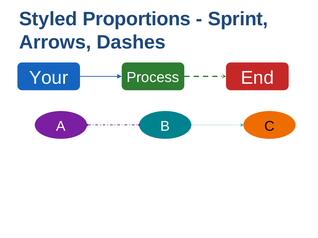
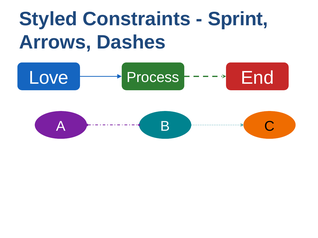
Proportions: Proportions -> Constraints (137, 19)
Your: Your -> Love (49, 78)
